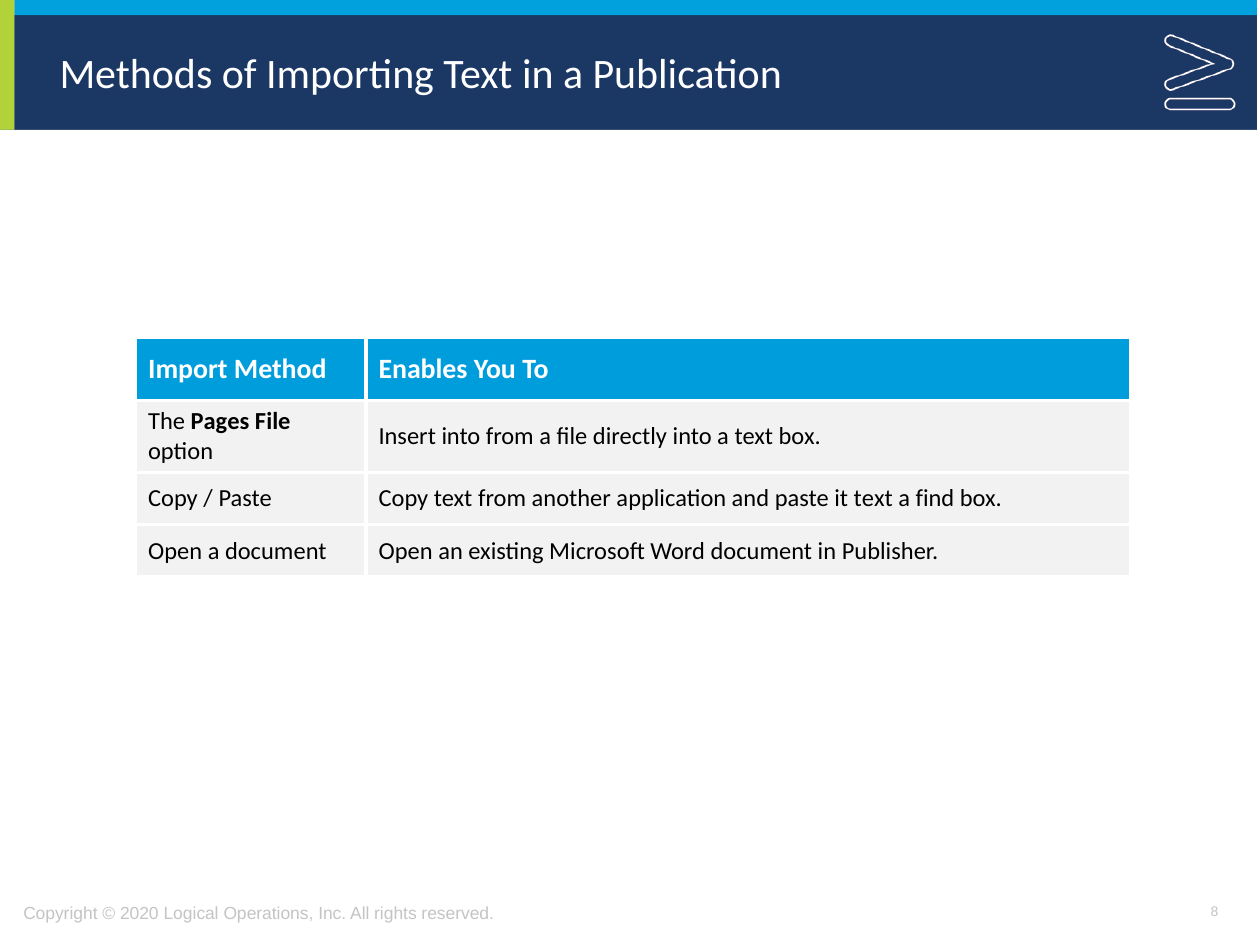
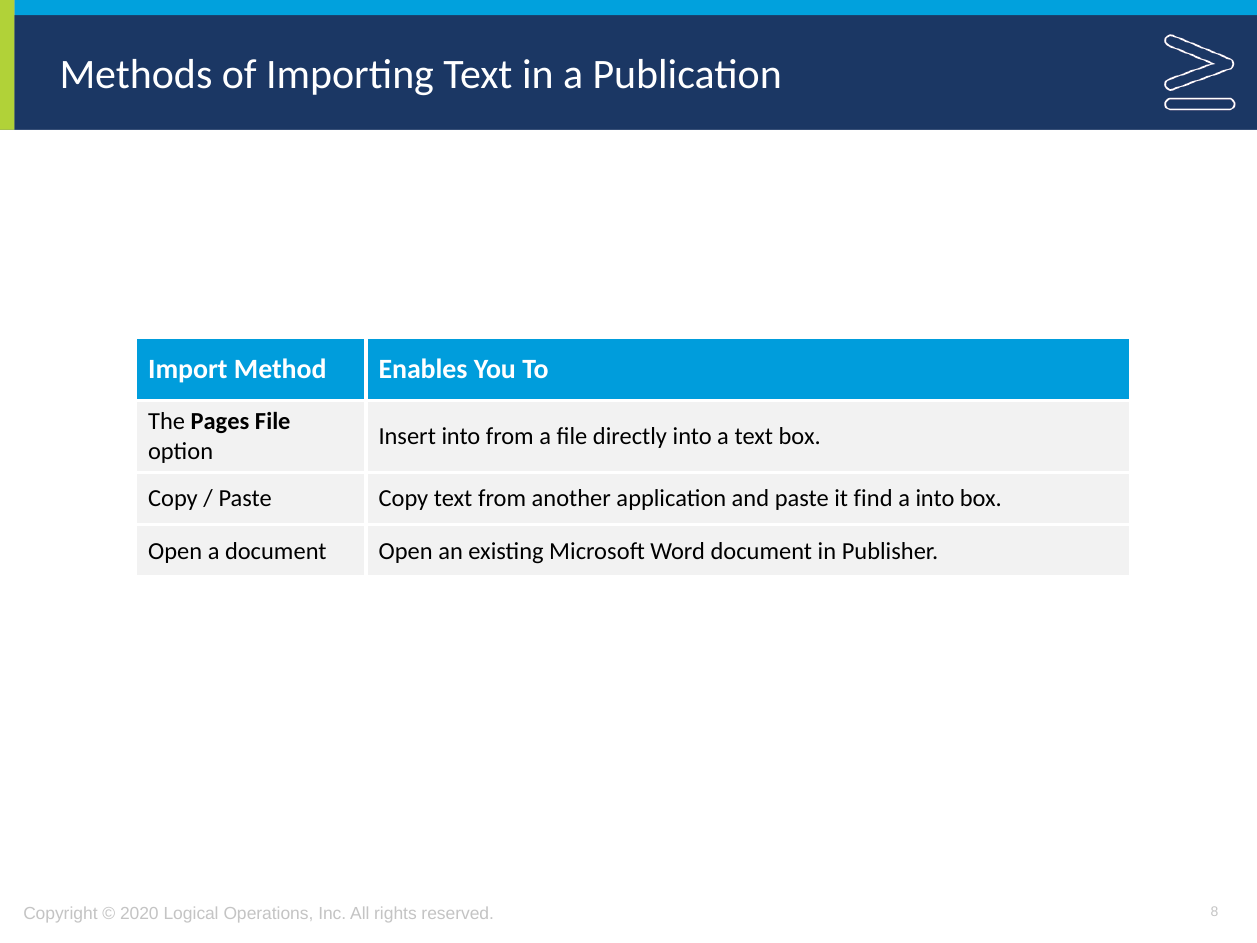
it text: text -> find (873, 499)
a find: find -> into (935, 499)
